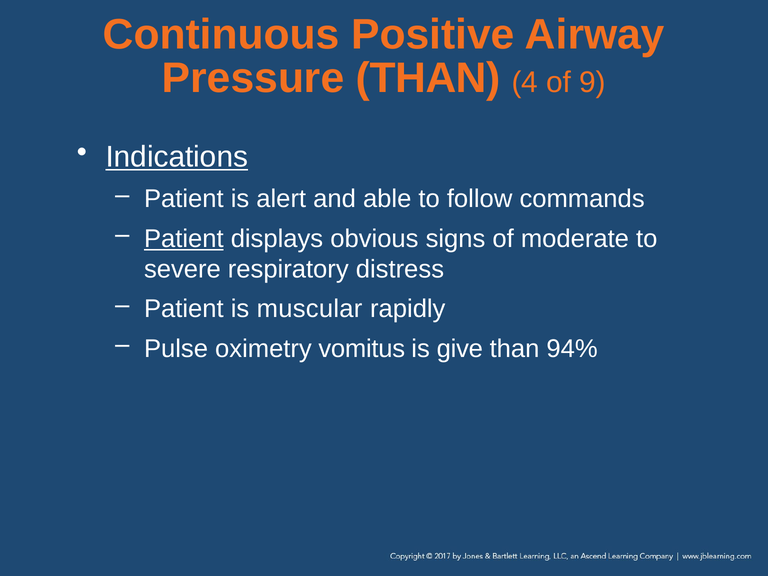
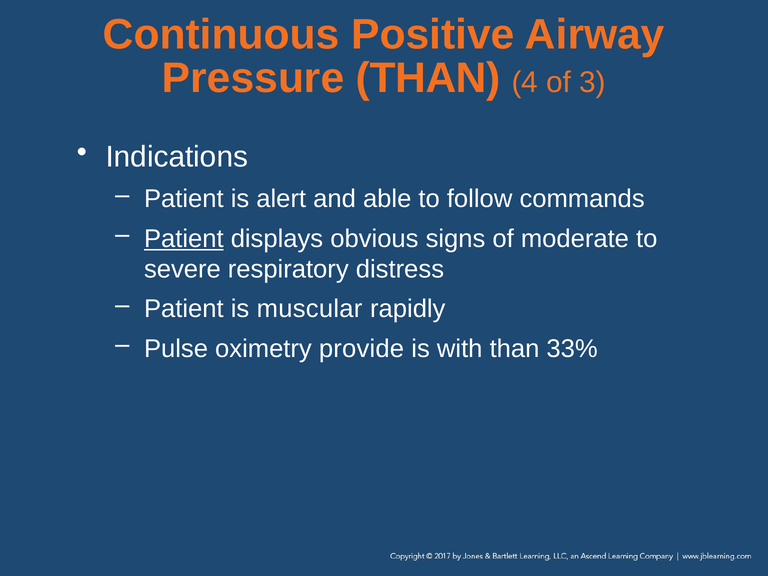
9: 9 -> 3 (593, 83)
Indications underline: present -> none (177, 157)
vomitus: vomitus -> provide (362, 349)
give: give -> with (460, 349)
94%: 94% -> 33% (572, 349)
